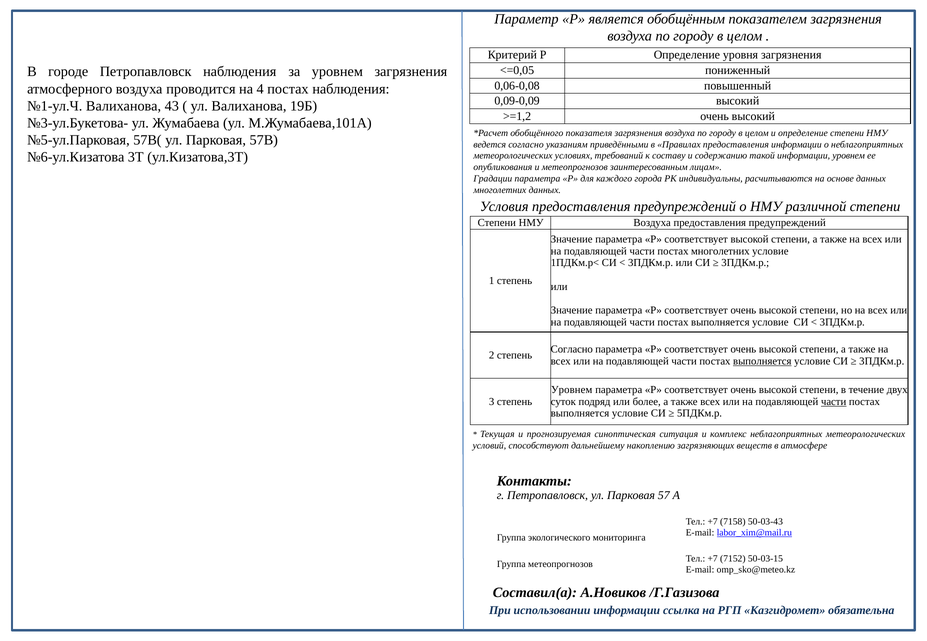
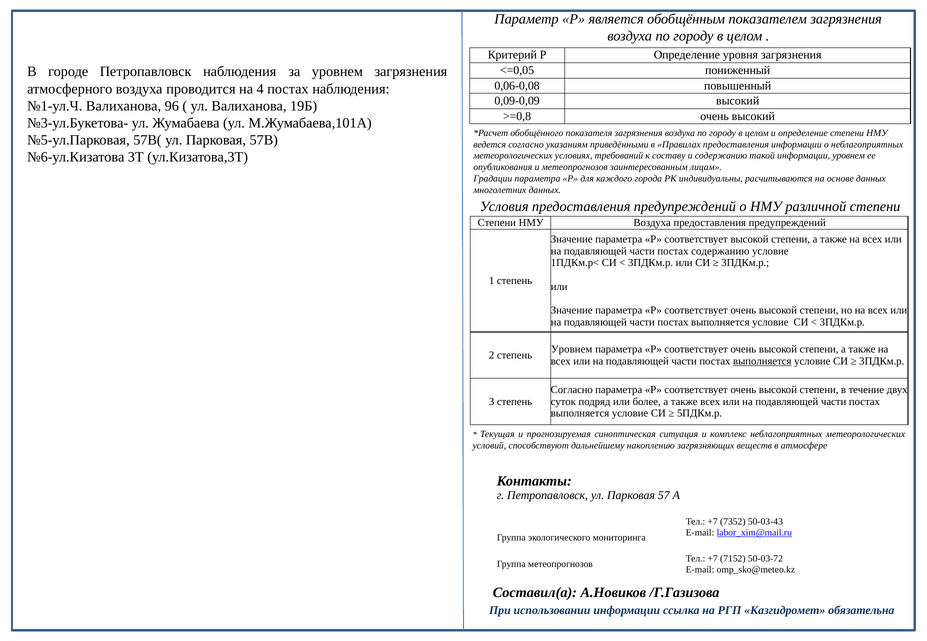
43: 43 -> 96 (172, 106)
>=1,2: >=1,2 -> >=0,8 (517, 116)
постах многолетних: многолетних -> содержанию (720, 251)
Согласно: Согласно -> Уровнем (572, 350)
Уровнем: Уровнем -> Согласно (572, 390)
части underline: present -> none (834, 402)
7158: 7158 -> 7352 (733, 522)
50-03-15: 50-03-15 -> 50-03-72 (765, 560)
